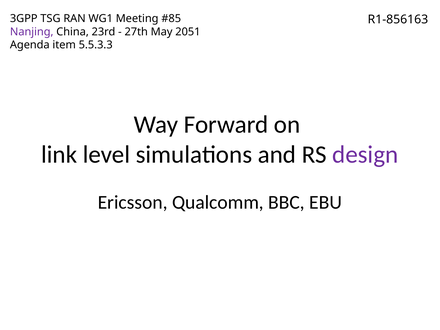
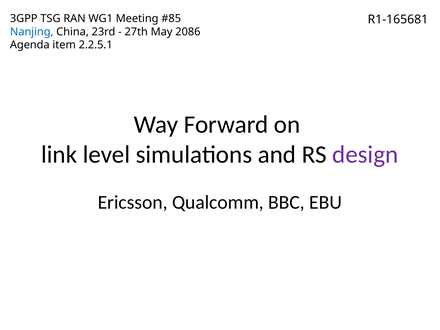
R1-856163: R1-856163 -> R1-165681 (398, 19)
Nanjing colour: purple -> blue (32, 32)
2051: 2051 -> 2086 (188, 32)
5.5.3.3: 5.5.3.3 -> 2.2.5.1 (96, 45)
